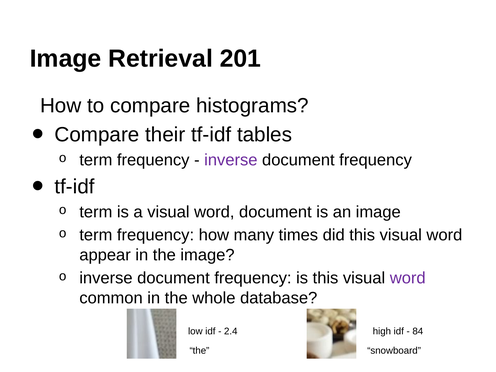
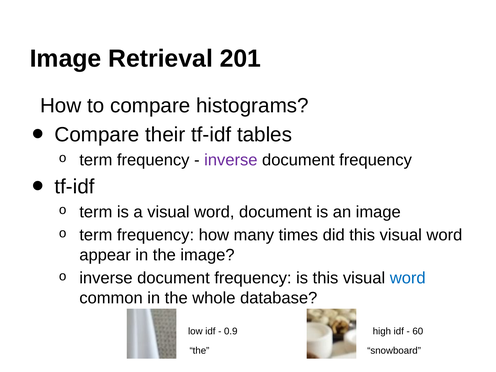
word colour: purple -> blue (408, 278)
2.4: 2.4 -> 0.9 (231, 331)
84: 84 -> 60 (418, 331)
